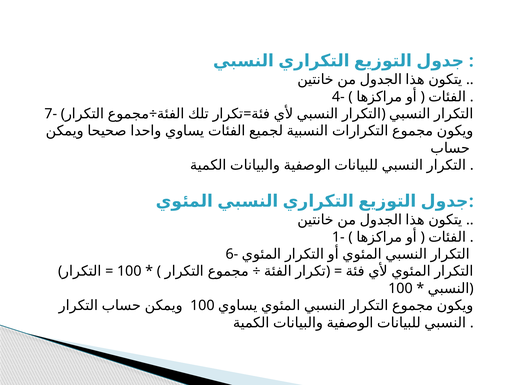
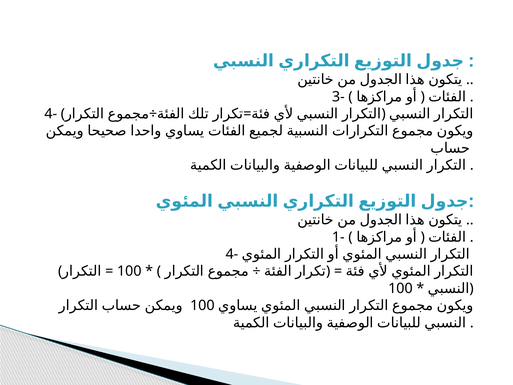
4-: 4- -> 3- (338, 97)
7-: 7- -> 4- (51, 114)
6-: 6- -> 4- (232, 254)
